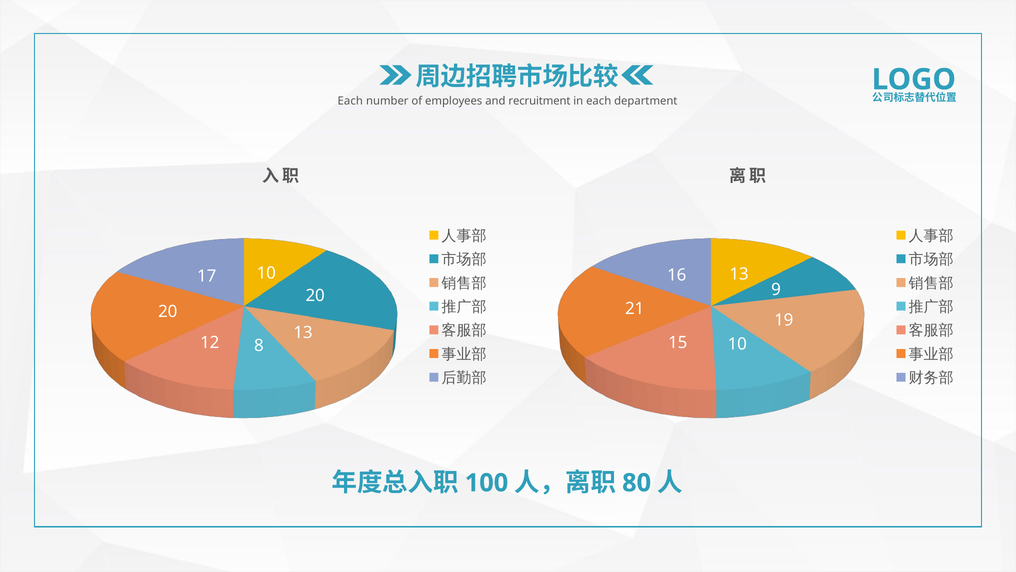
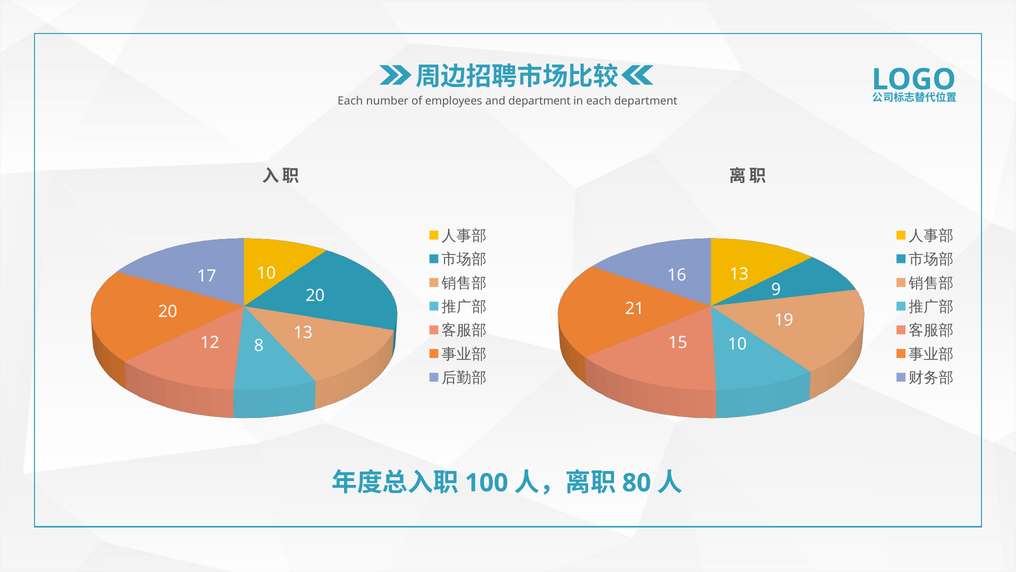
and recruitment: recruitment -> department (539, 101)
